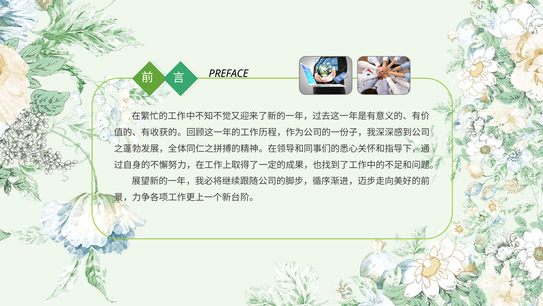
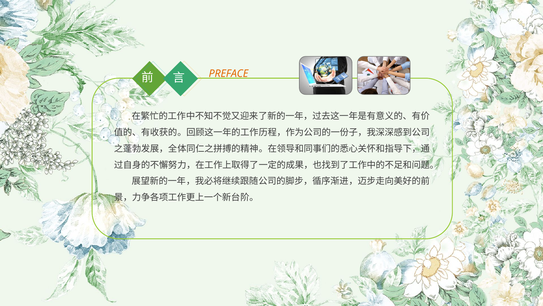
PREFACE colour: black -> orange (229, 73)
